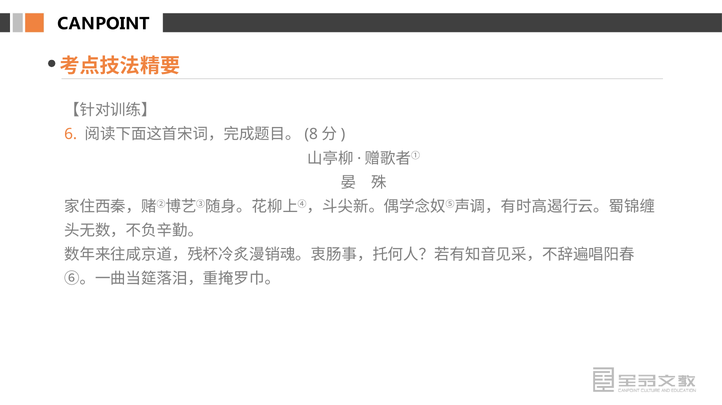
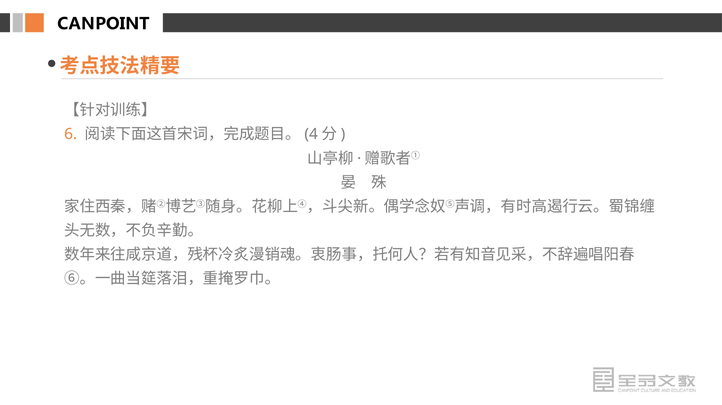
8: 8 -> 4 (311, 134)
